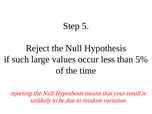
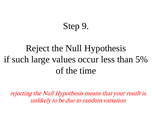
5: 5 -> 9 (85, 26)
